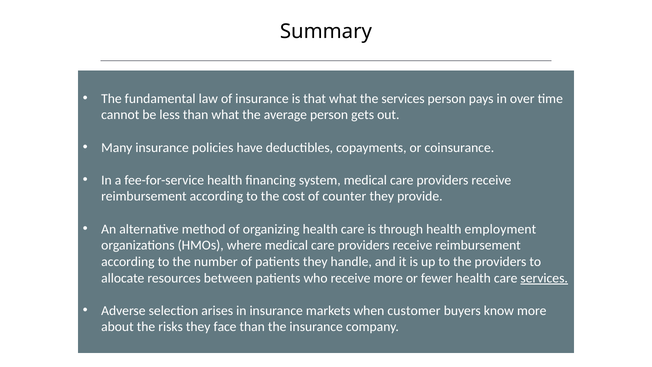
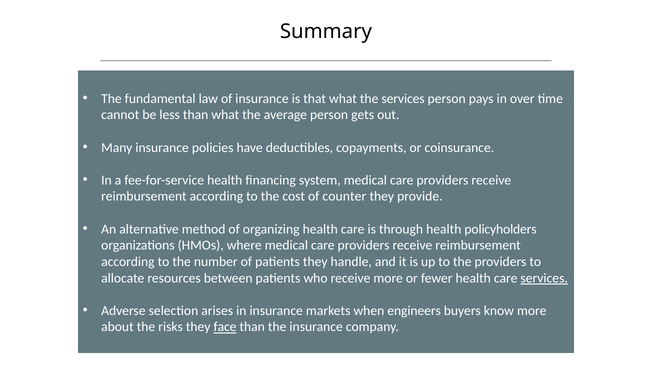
employment: employment -> policyholders (501, 229)
customer: customer -> engineers (414, 310)
face underline: none -> present (225, 327)
